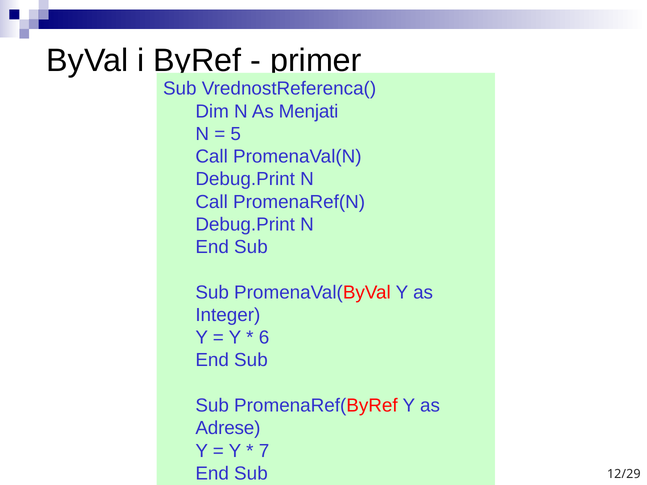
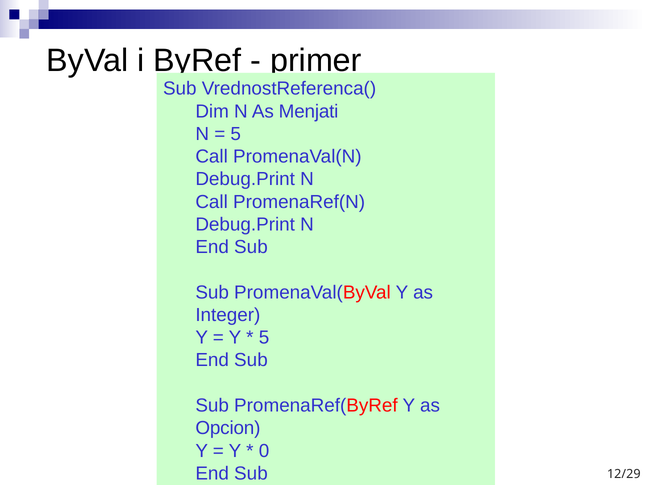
6: 6 -> 5 (264, 338)
Adrese: Adrese -> Opcion (228, 428)
7: 7 -> 0 (264, 451)
